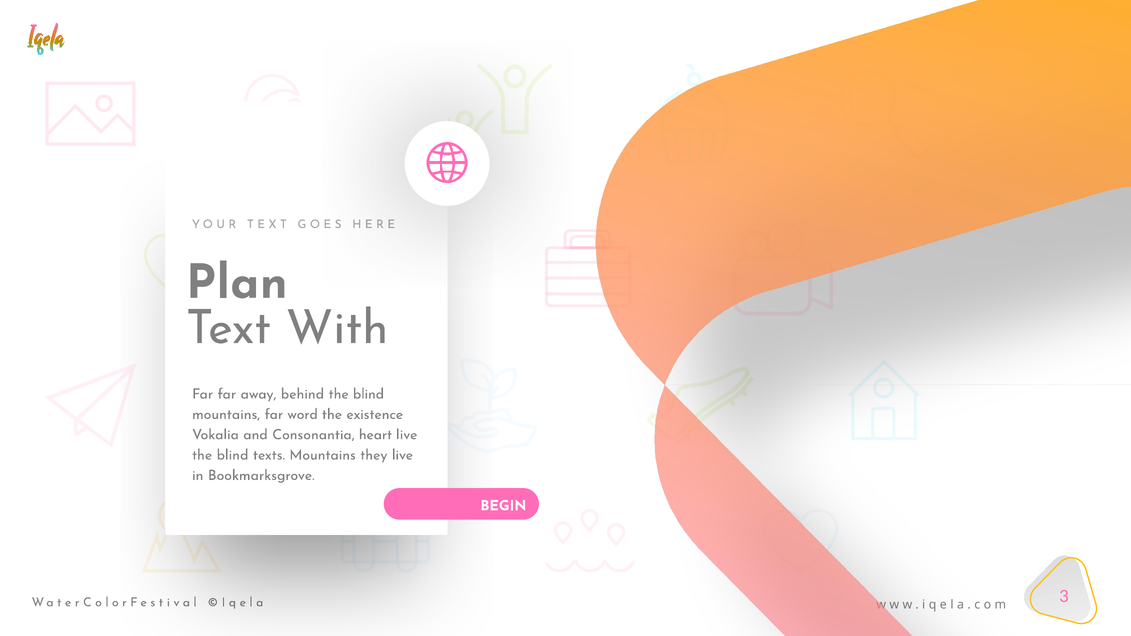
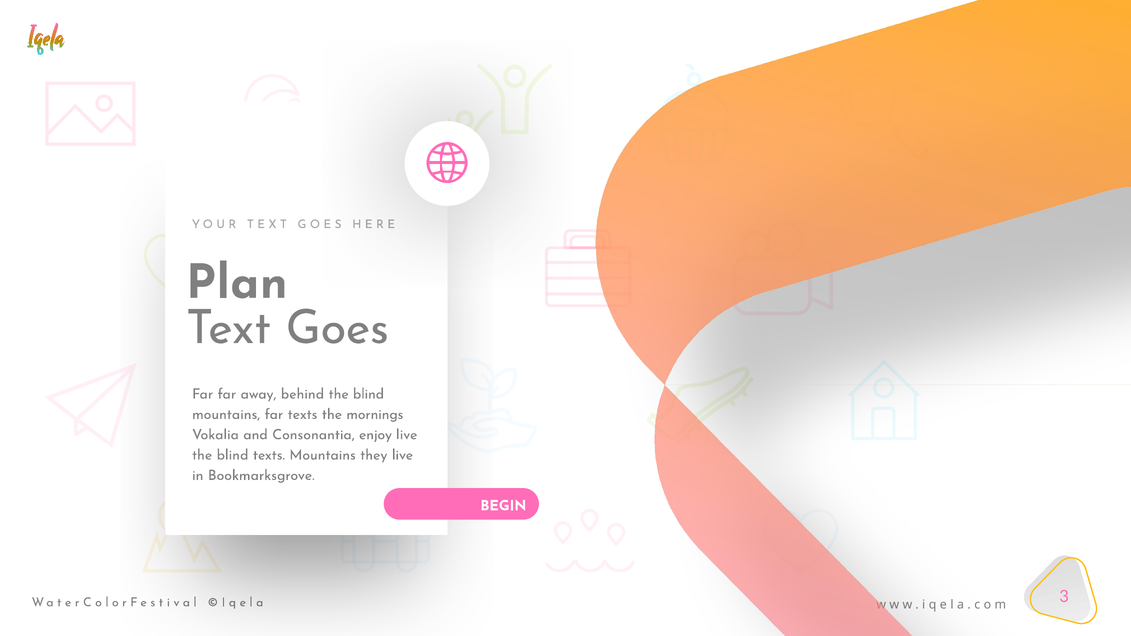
With: With -> Goes (337, 328)
far word: word -> texts (303, 414)
existence: existence -> mornings (375, 414)
heart: heart -> enjoy (375, 435)
